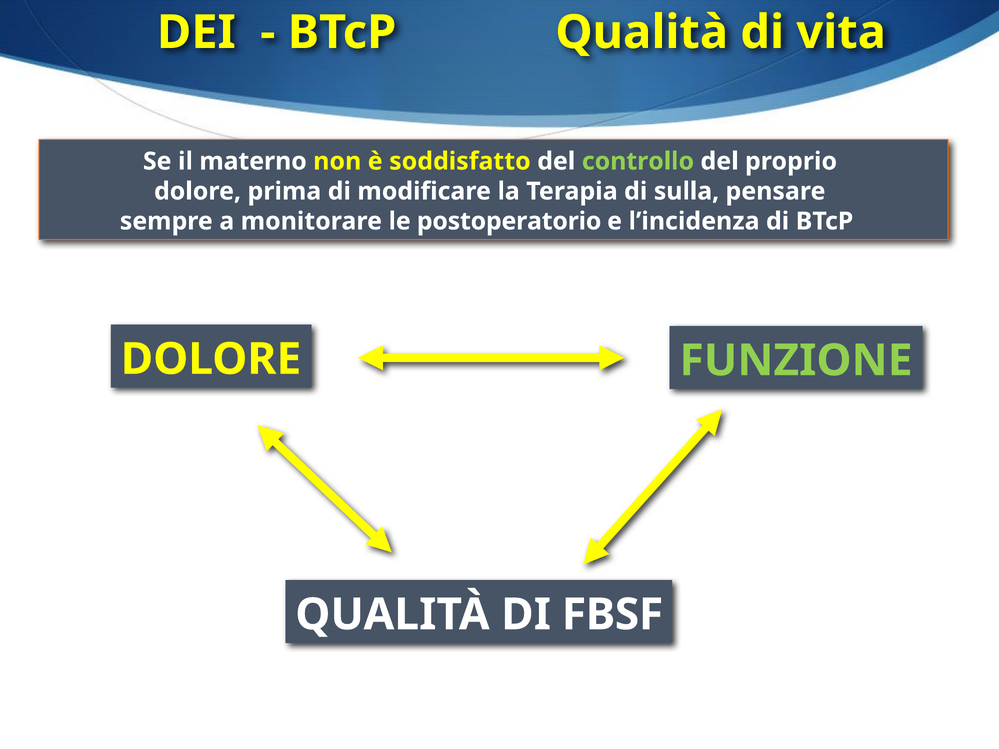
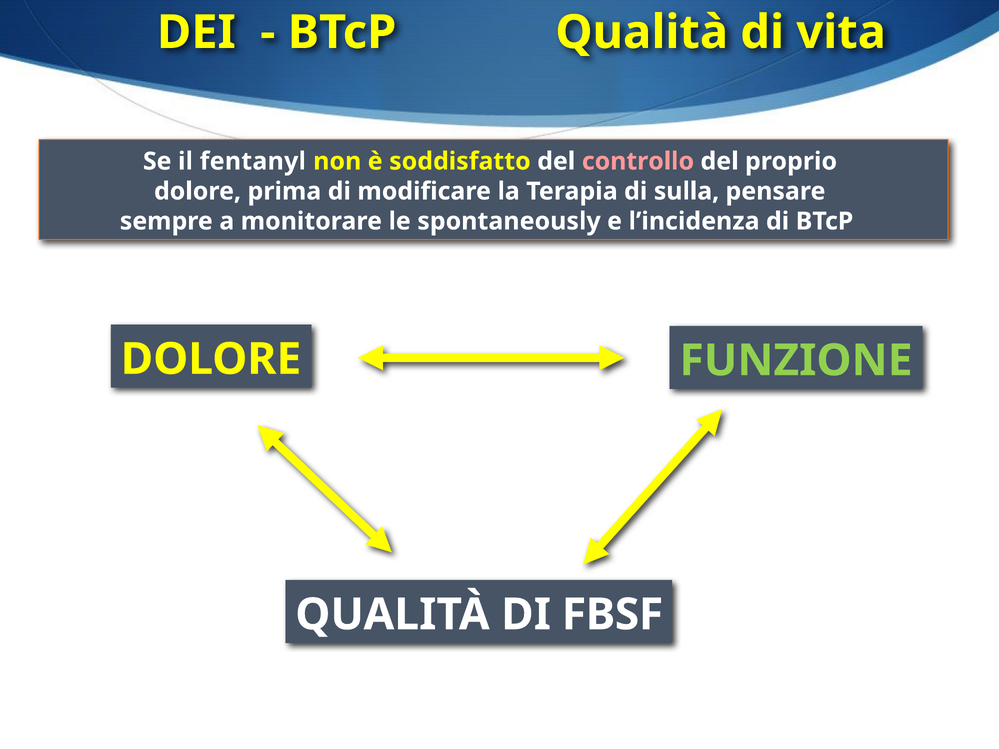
materno: materno -> fentanyl (253, 161)
controllo colour: light green -> pink (638, 161)
postoperatorio: postoperatorio -> spontaneously (509, 221)
